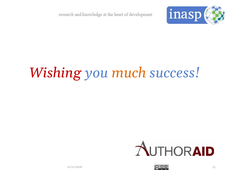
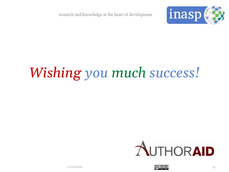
much colour: orange -> green (129, 73)
